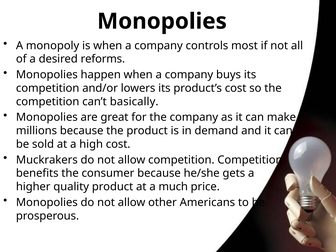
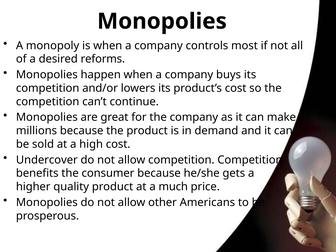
basically: basically -> continue (134, 102)
Muckrakers: Muckrakers -> Undercover (47, 160)
